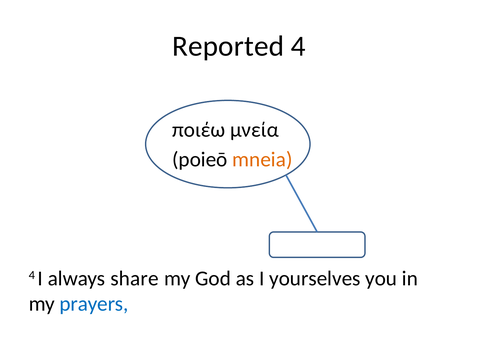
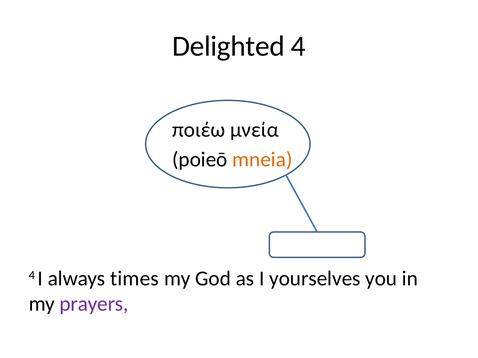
Reported: Reported -> Delighted (228, 46)
share: share -> times (135, 279)
prayers colour: blue -> purple (94, 304)
